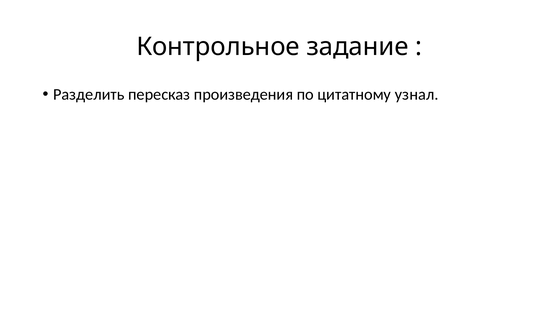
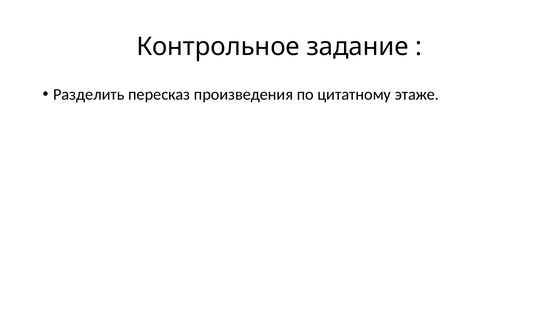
узнал: узнал -> этаже (417, 95)
